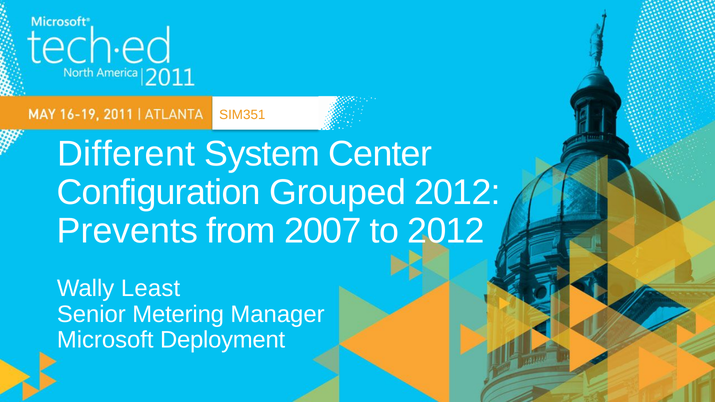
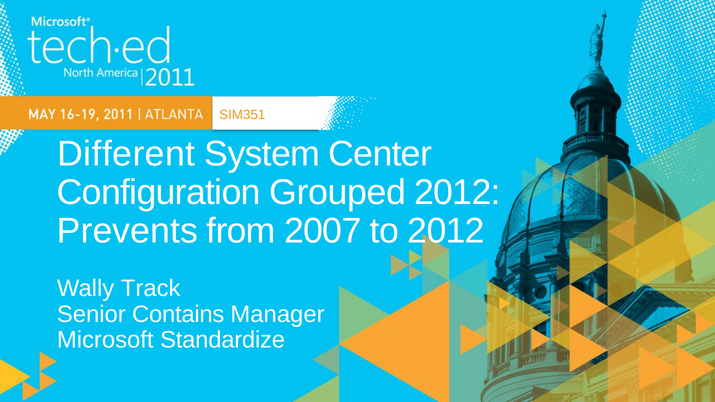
Least: Least -> Track (151, 289)
Metering: Metering -> Contains (178, 314)
Deployment: Deployment -> Standardize (223, 340)
